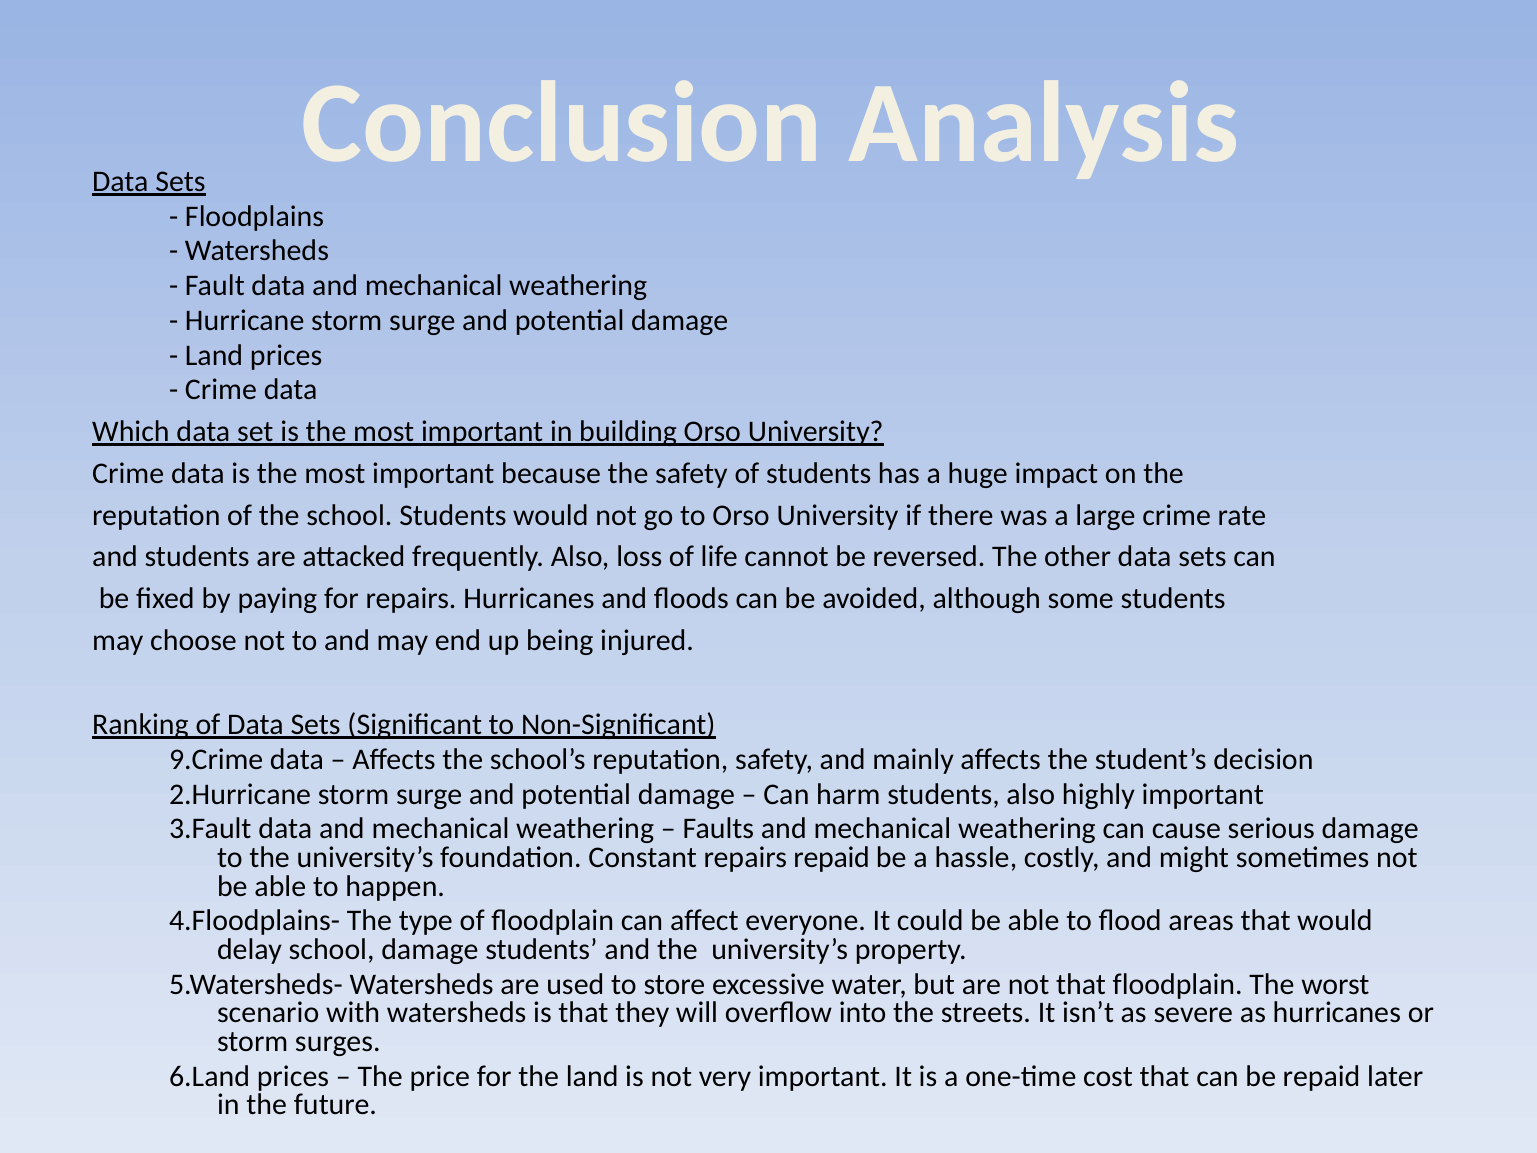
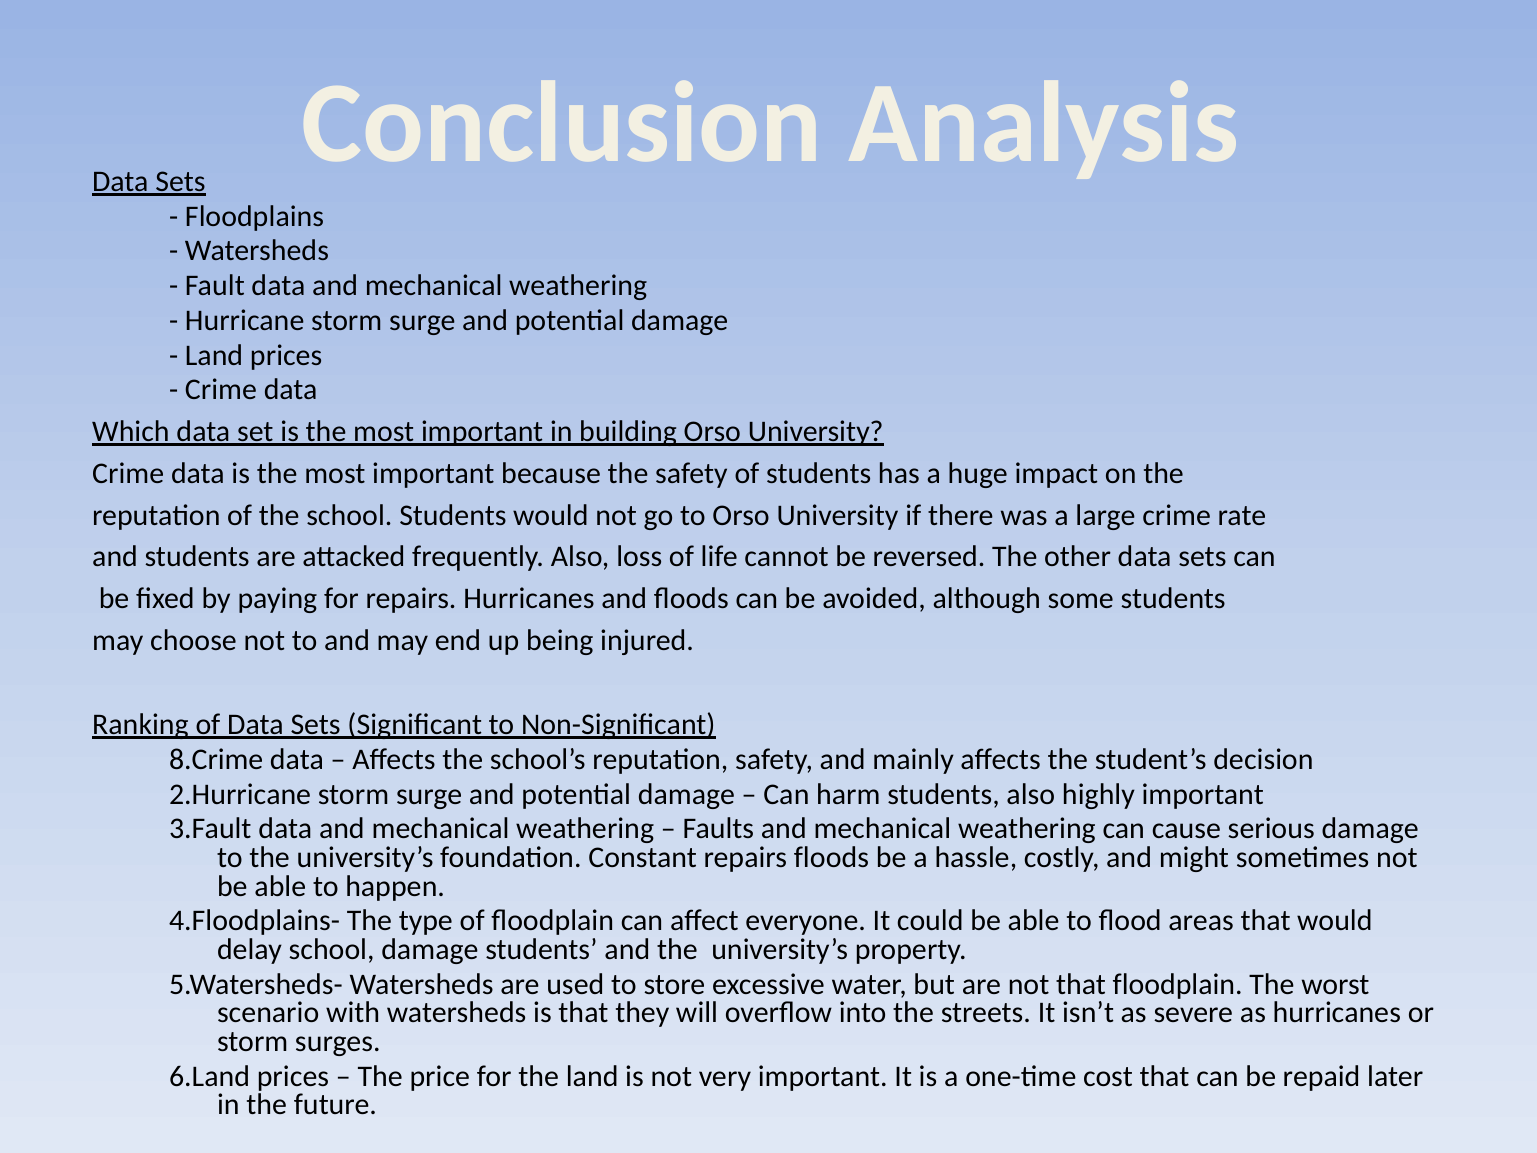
9.Crime: 9.Crime -> 8.Crime (216, 759)
repairs repaid: repaid -> floods (831, 857)
